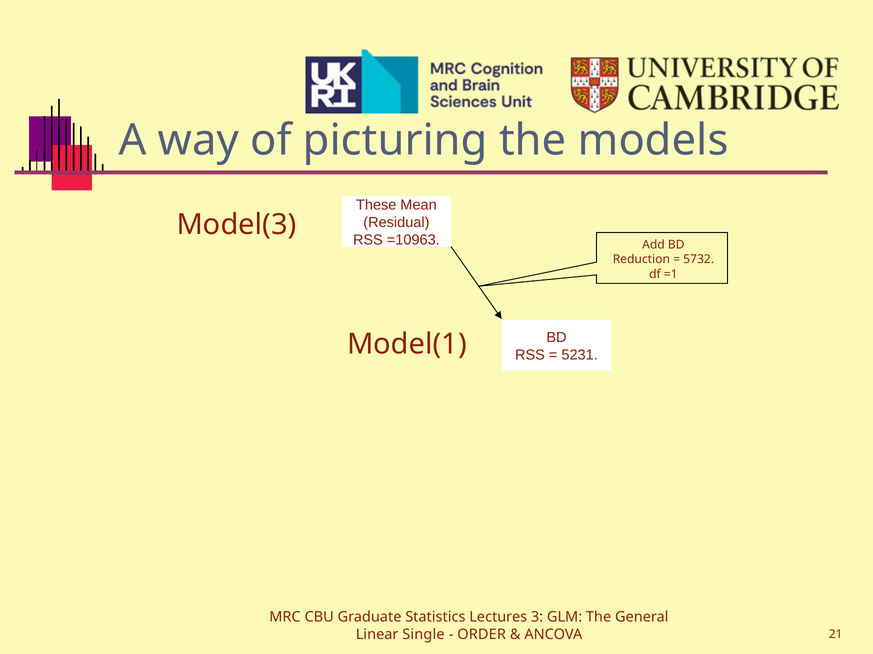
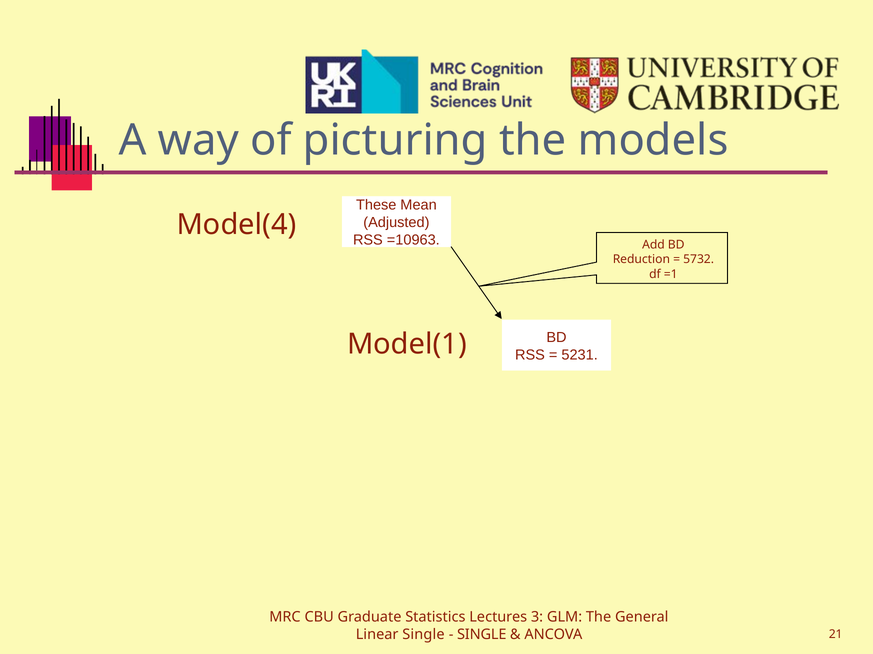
Residual: Residual -> Adjusted (396, 223)
Model(3: Model(3 -> Model(4 (236, 225)
ORDER: ORDER -> SINGLE (482, 635)
